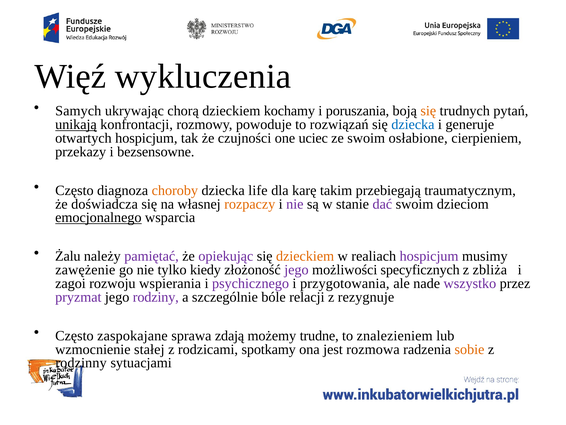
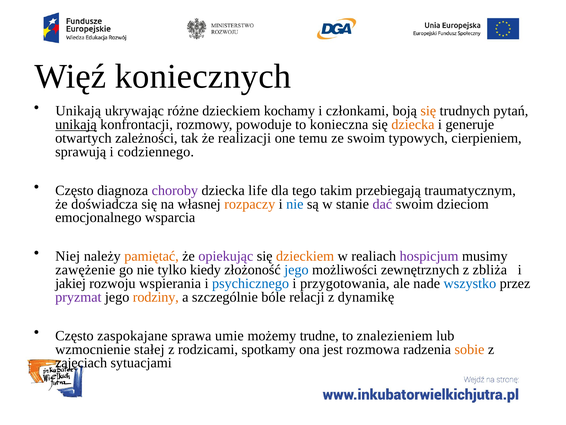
wykluczenia: wykluczenia -> koniecznych (203, 76)
Samych: Samych -> Unikają (78, 111)
chorą: chorą -> różne (183, 111)
poruszania: poruszania -> członkami (357, 111)
rozwiązań: rozwiązań -> konieczna (339, 124)
dziecka colour: blue -> orange (413, 124)
otwartych hospicjum: hospicjum -> zależności (146, 138)
czujności: czujności -> realizacji (245, 138)
uciec: uciec -> temu (313, 138)
osłabione: osłabione -> typowych (418, 138)
przekazy: przekazy -> sprawują (81, 152)
bezsensowne: bezsensowne -> codziennego (156, 152)
choroby colour: orange -> purple (175, 190)
karę: karę -> tego (304, 190)
nie colour: purple -> blue (295, 204)
emocjonalnego underline: present -> none (98, 217)
Żalu: Żalu -> Niej (68, 256)
pamiętać colour: purple -> orange (152, 256)
jego colour: purple -> blue (296, 270)
specyficznych: specyficznych -> zewnętrznych (420, 270)
zagoi: zagoi -> jakiej (71, 283)
psychicznego colour: purple -> blue (251, 283)
wszystko colour: purple -> blue (470, 283)
rodziny colour: purple -> orange (156, 297)
rezygnuje: rezygnuje -> dynamikę (366, 297)
zdają: zdają -> umie (229, 335)
rodzinny: rodzinny -> zajęciach (81, 363)
